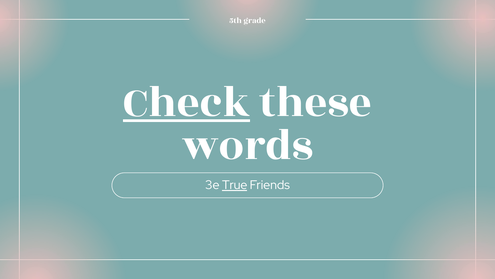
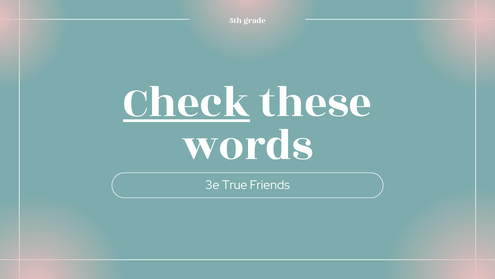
True underline: present -> none (235, 185)
